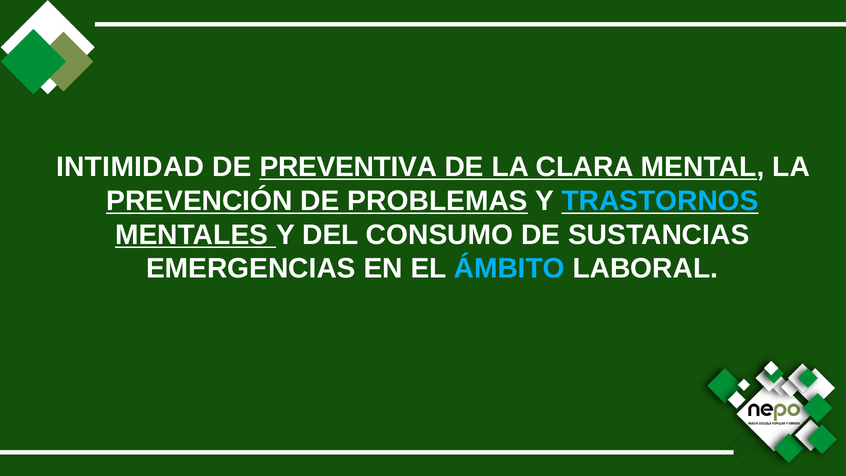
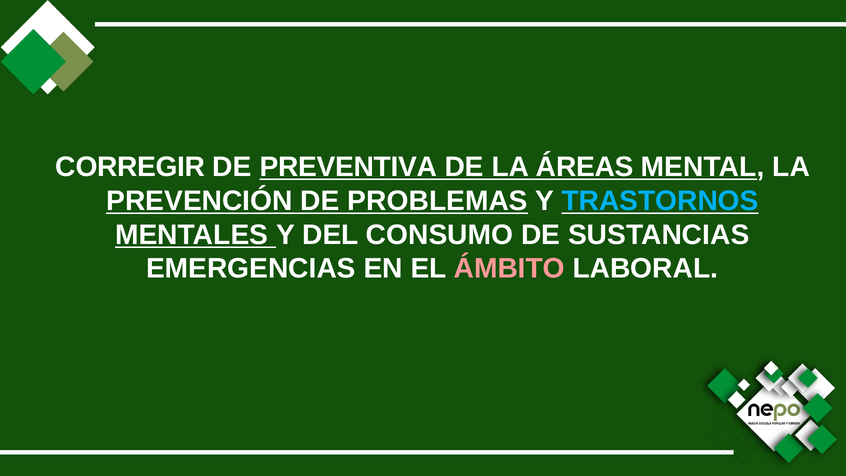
INTIMIDAD: INTIMIDAD -> CORREGIR (130, 167)
CLARA: CLARA -> ÁREAS (585, 167)
ÁMBITO colour: light blue -> pink (509, 269)
